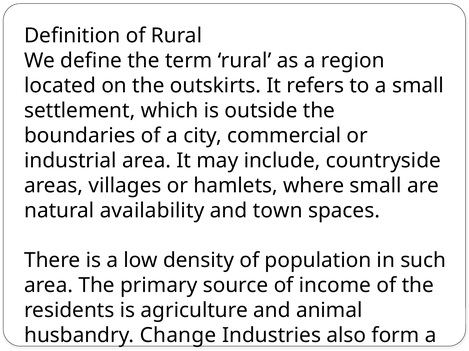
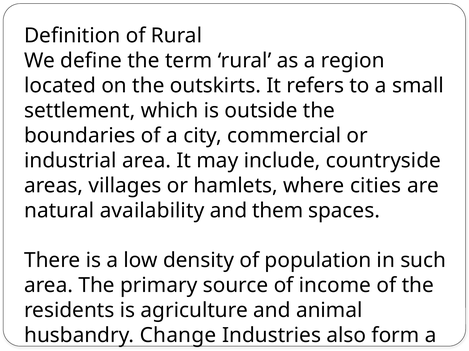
where small: small -> cities (376, 186)
town: town -> them (278, 211)
